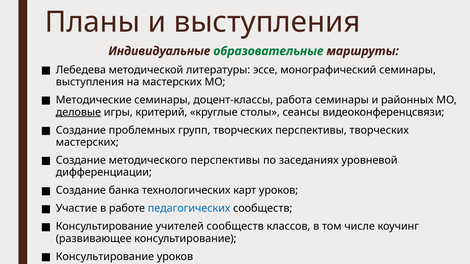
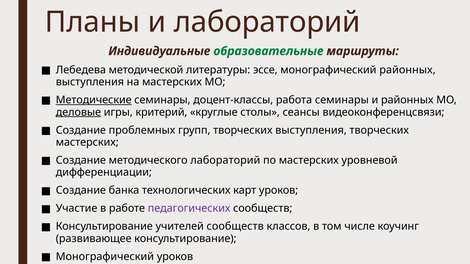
и выступления: выступления -> лабораторий (267, 22)
монографический семинары: семинары -> районных (408, 70)
Методические underline: none -> present (94, 100)
творческих перспективы: перспективы -> выступления (311, 130)
методического перспективы: перспективы -> лабораторий (225, 161)
по заседаниях: заседаниях -> мастерских (309, 161)
педагогических colour: blue -> purple (189, 209)
Консультирование: Консультирование -> Монографический (105, 257)
